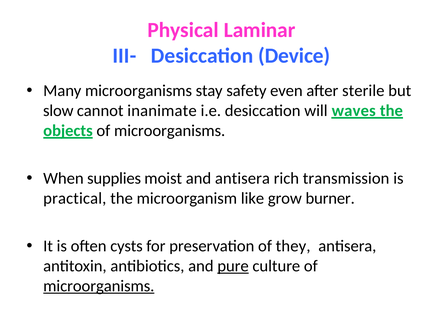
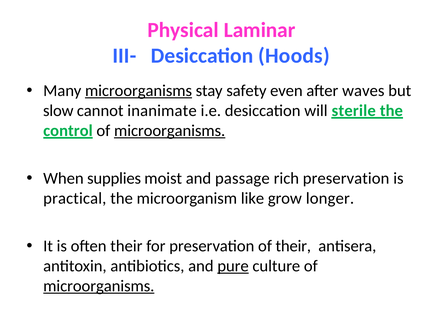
Device: Device -> Hoods (294, 56)
microorganisms underline: none -> present (139, 91)
sterile: sterile -> waves (363, 91)
waves: waves -> sterile (354, 111)
objects: objects -> control (68, 131)
microorganisms underline: none -> present (170, 131)
and antisera: antisera -> passage (242, 179)
rich transmission: transmission -> preservation (346, 179)
burner: burner -> longer (330, 199)
often cysts: cysts -> their (126, 246)
of they: they -> their (293, 246)
